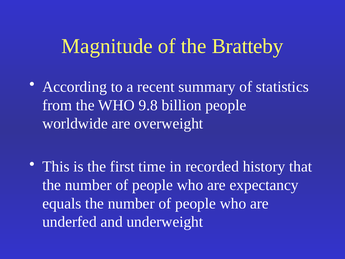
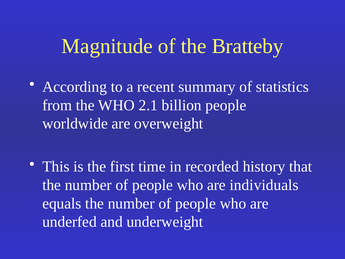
9.8: 9.8 -> 2.1 (148, 105)
expectancy: expectancy -> individuals (264, 185)
